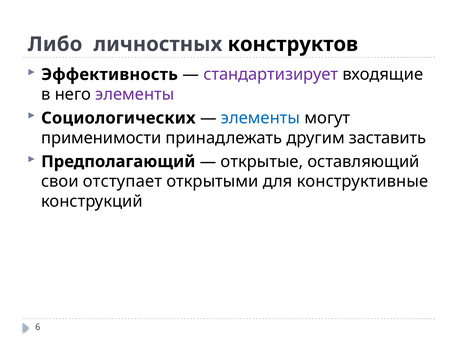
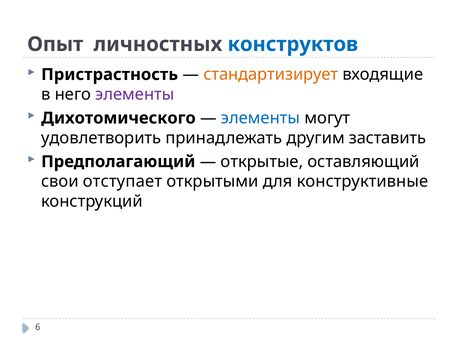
Либо: Либо -> Опыт (55, 44)
конструктов colour: black -> blue (293, 44)
Эффективность: Эффективность -> Пристрастность (110, 74)
стандартизирует colour: purple -> orange (271, 74)
Социологических: Социологических -> Дихотомического (118, 118)
применимости: применимости -> удовлетворить (101, 138)
